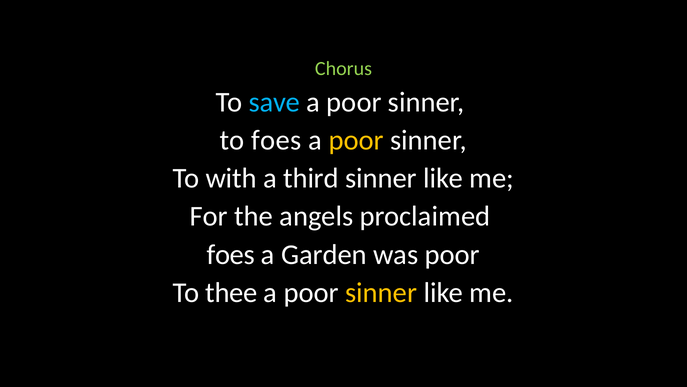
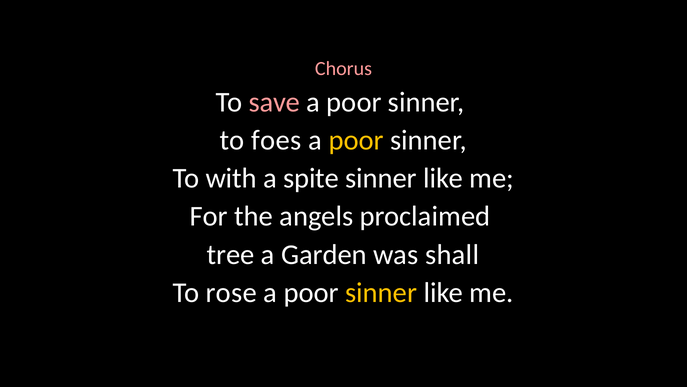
Chorus colour: light green -> pink (343, 69)
save colour: light blue -> pink (274, 102)
third: third -> spite (311, 178)
foes: foes -> tree (231, 254)
was poor: poor -> shall (452, 254)
thee: thee -> rose (231, 292)
